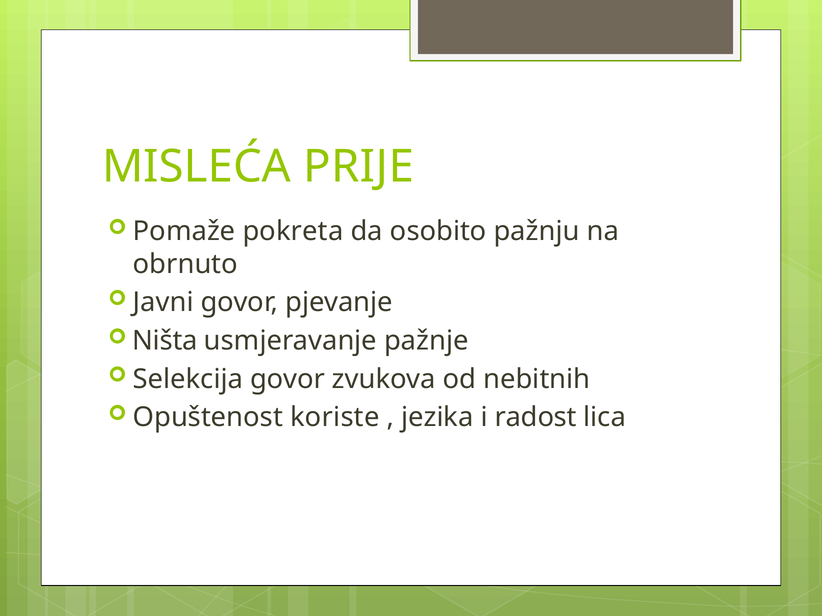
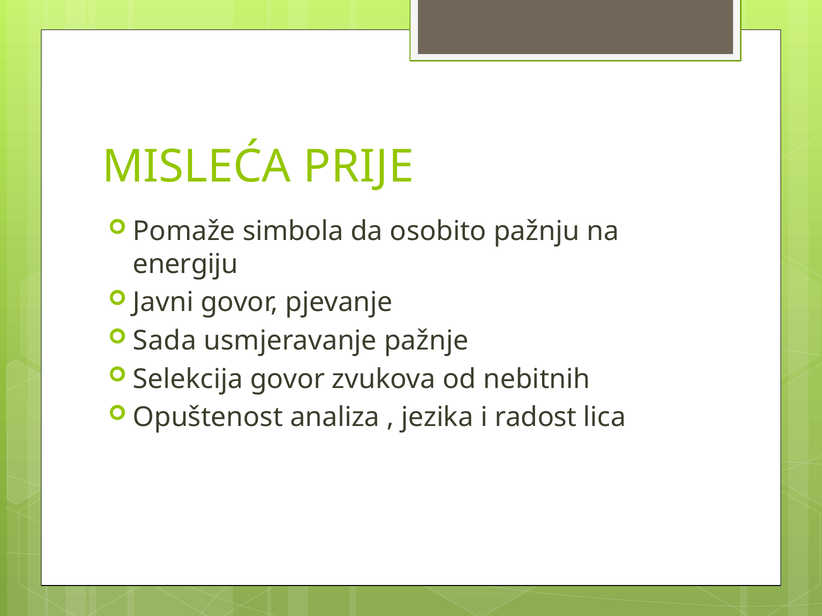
pokreta: pokreta -> simbola (293, 231)
obrnuto: obrnuto -> energiju (186, 264)
Ništa: Ništa -> Sada (165, 341)
koriste: koriste -> analiza (335, 418)
